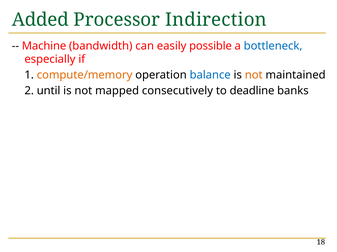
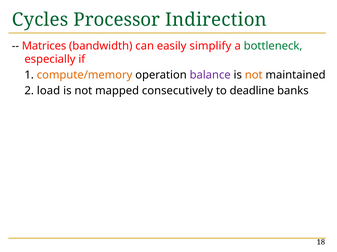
Added: Added -> Cycles (40, 20)
Machine: Machine -> Matrices (44, 46)
possible: possible -> simplify (210, 46)
bottleneck colour: blue -> green (273, 46)
balance colour: blue -> purple (210, 75)
until: until -> load (48, 91)
